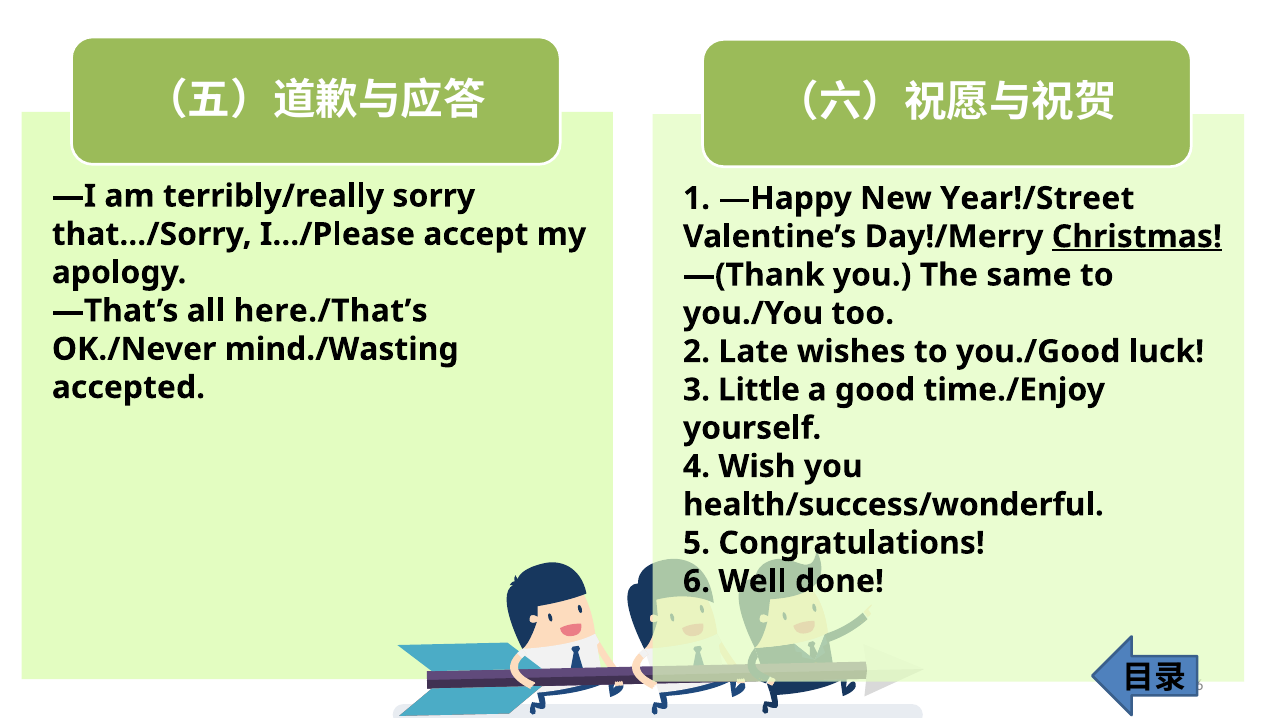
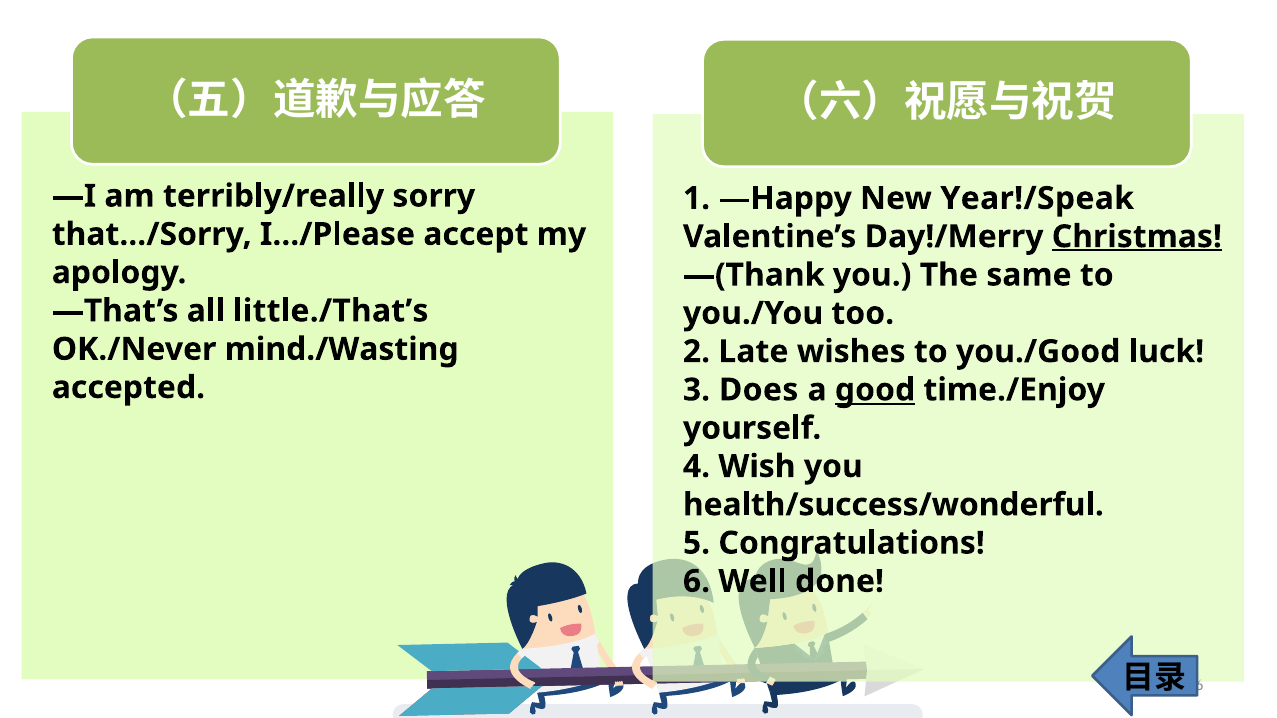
Year!/Street: Year!/Street -> Year!/Speak (1037, 199)
here./That’s: here./That’s -> little./That’s (331, 311)
Little: Little -> Does (759, 390)
good underline: none -> present (875, 390)
